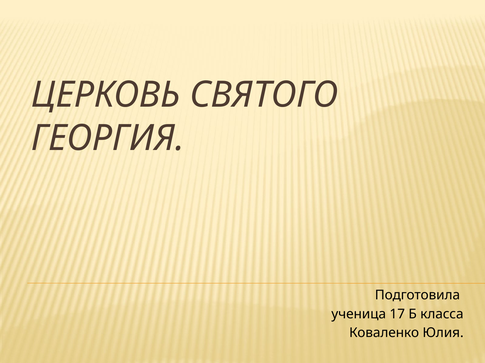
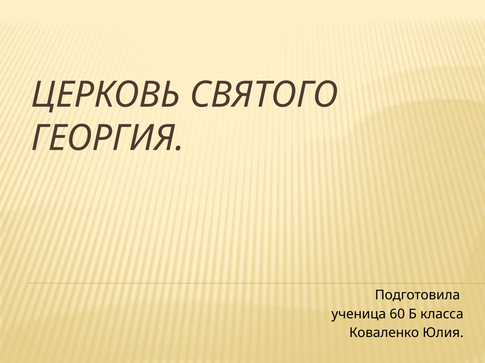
17: 17 -> 60 (397, 315)
